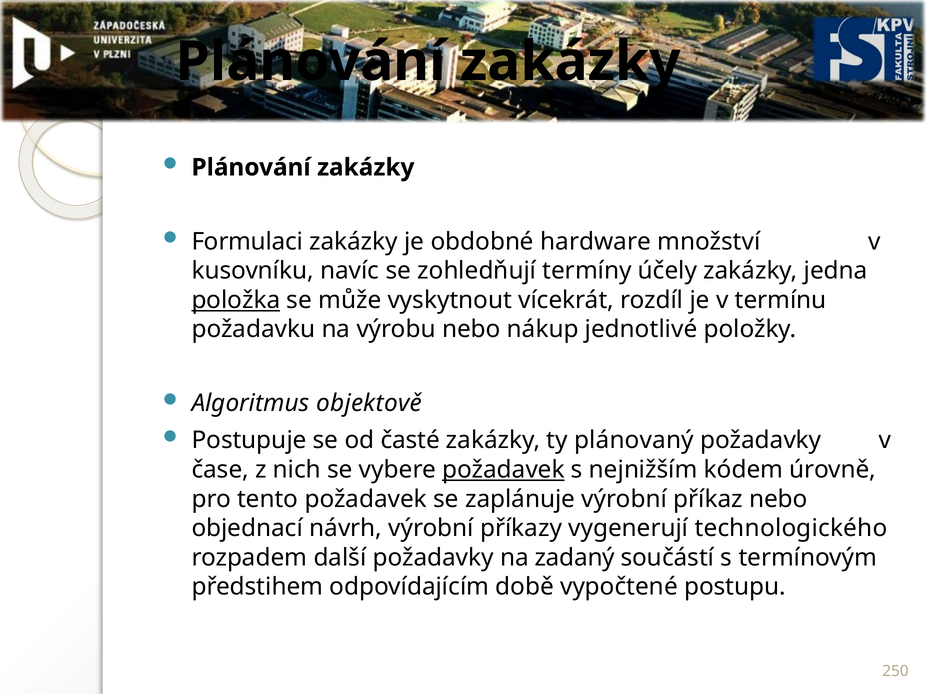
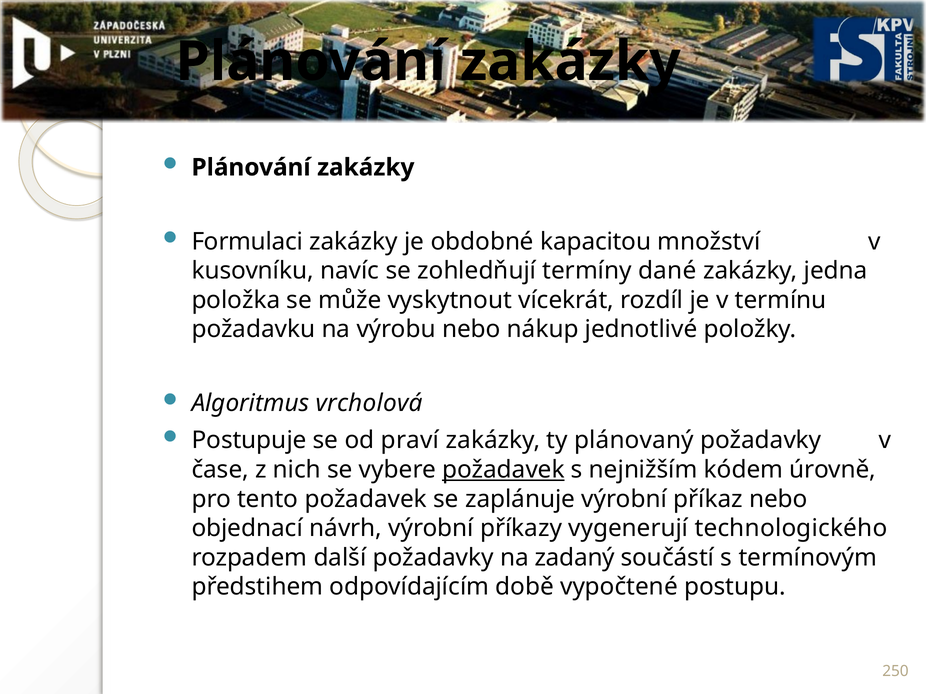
hardware: hardware -> kapacitou (596, 242)
účely: účely -> dané (667, 271)
položka underline: present -> none (236, 300)
objektově: objektově -> vrcholová (369, 404)
časté: časté -> praví (410, 441)
